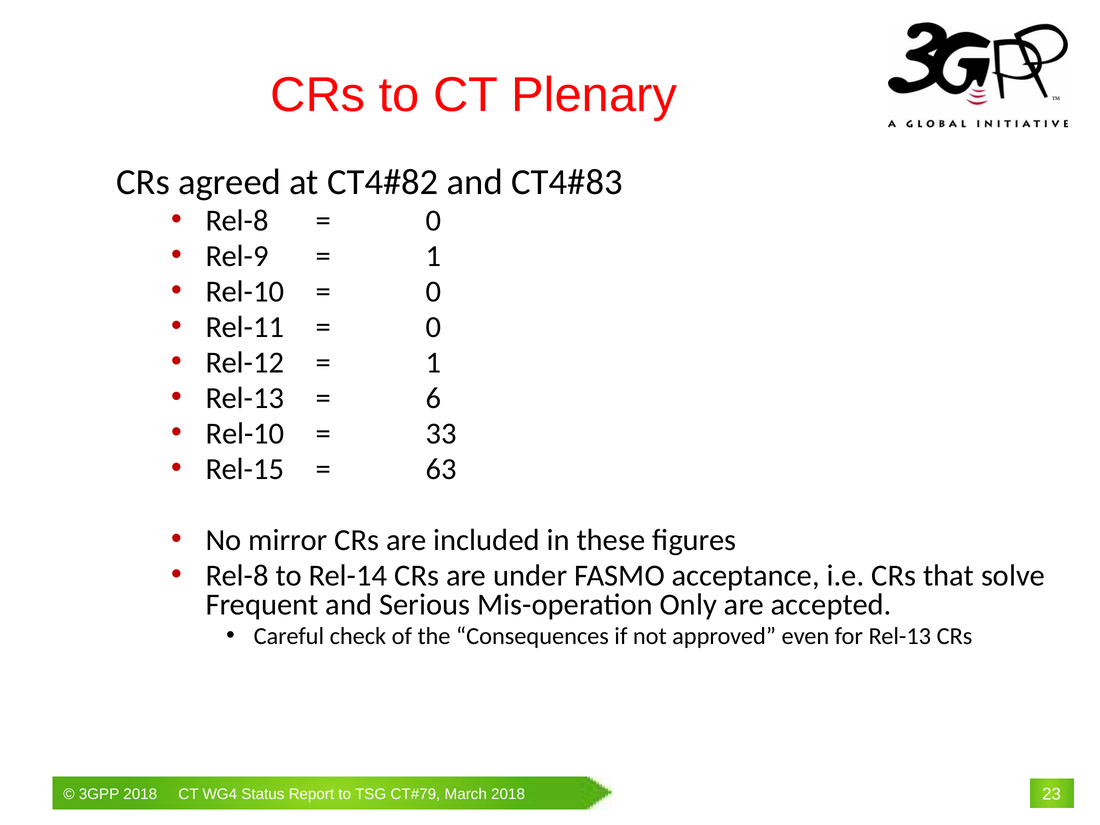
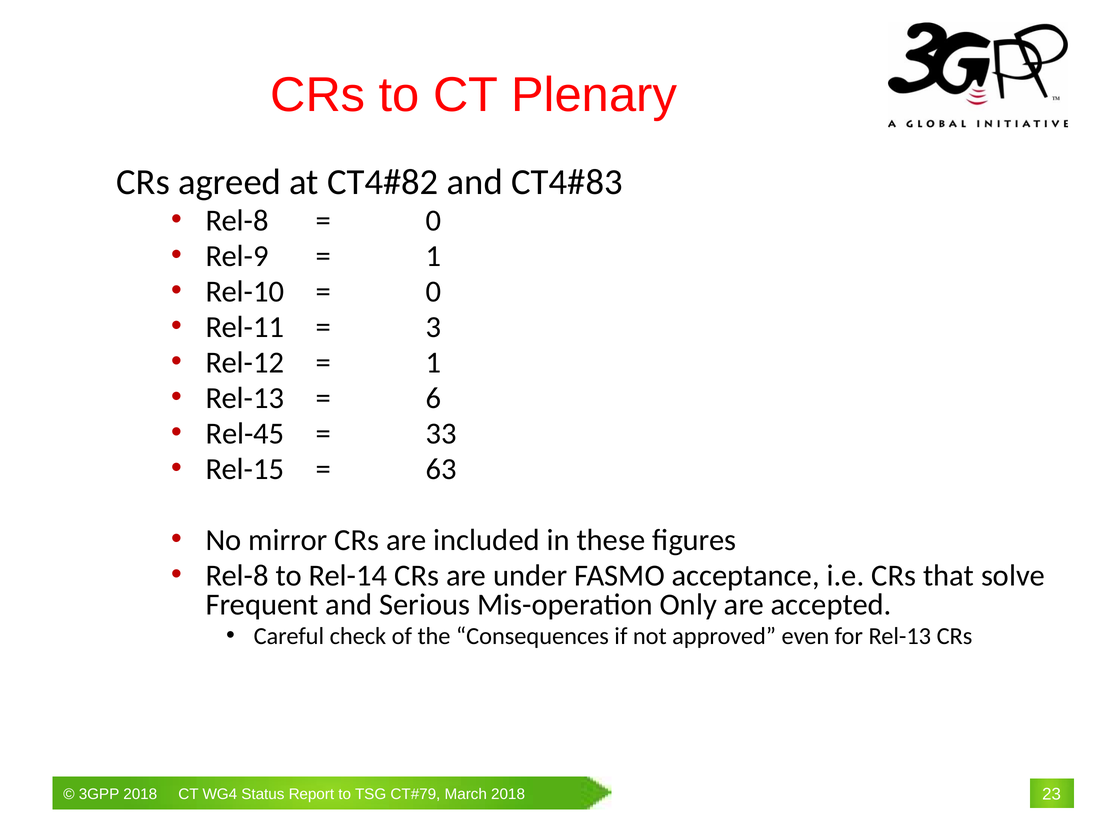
0: 0 -> 3 (433, 327)
Rel-10: Rel-10 -> Rel-45 (245, 434)
